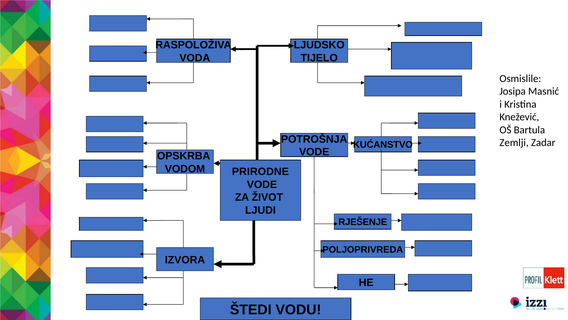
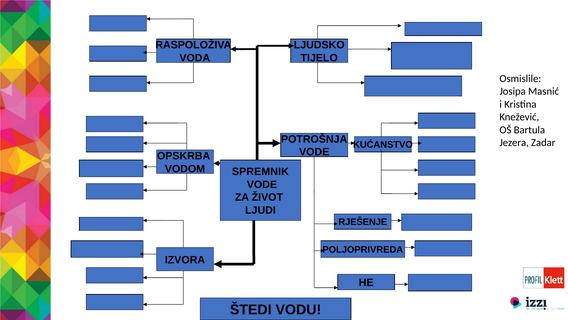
Zemlji: Zemlji -> Jezera (514, 142)
PRIRODNE: PRIRODNE -> SPREMNIK (260, 171)
